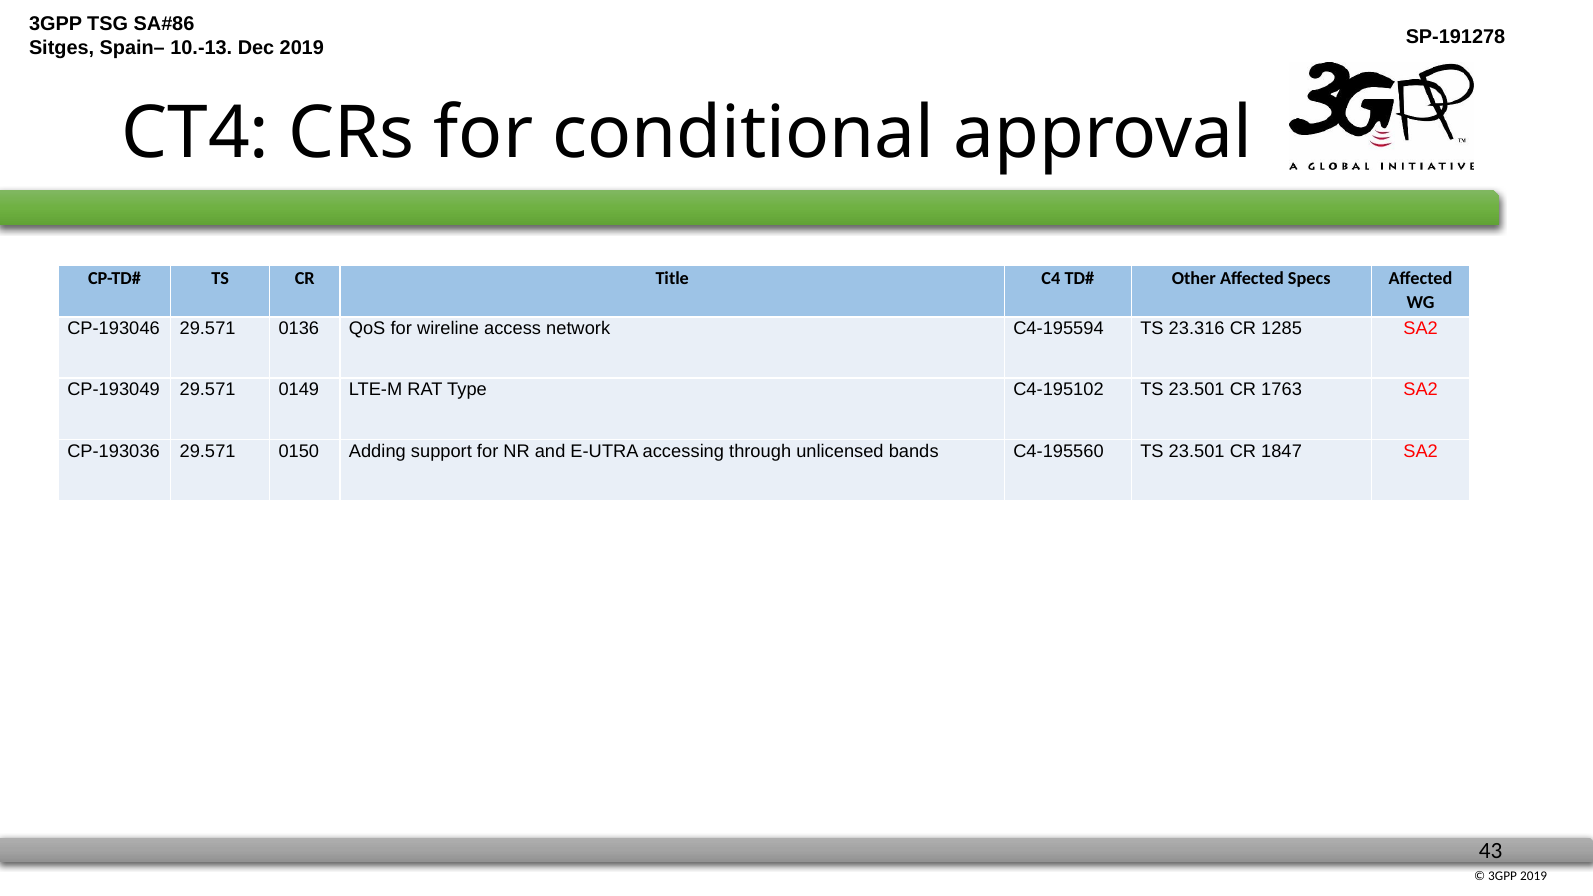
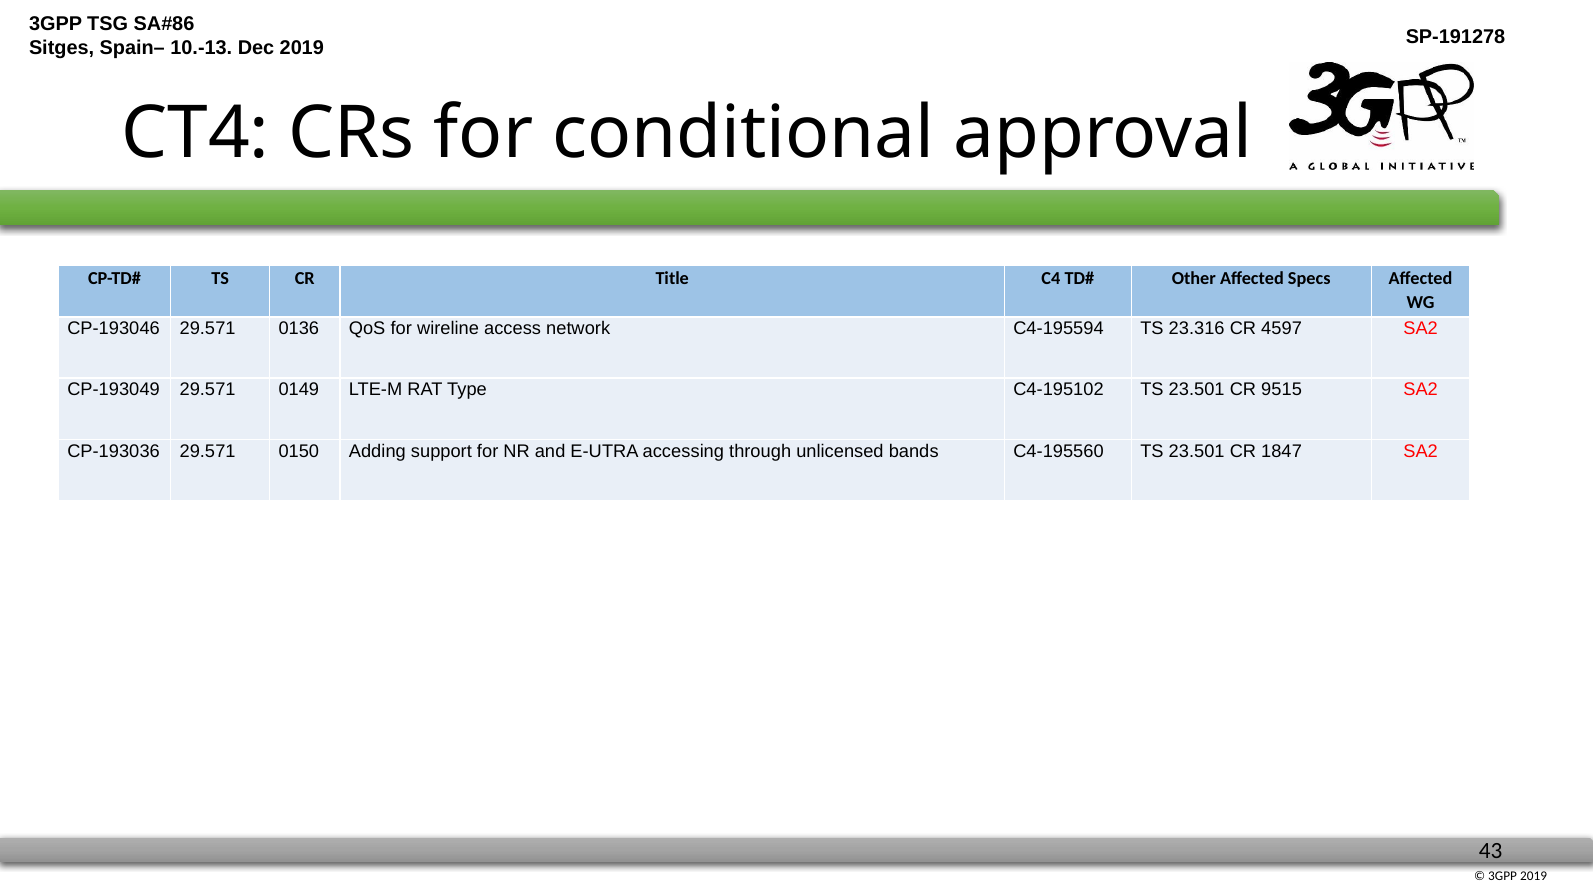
1285: 1285 -> 4597 (1282, 329)
1763: 1763 -> 9515 (1282, 390)
